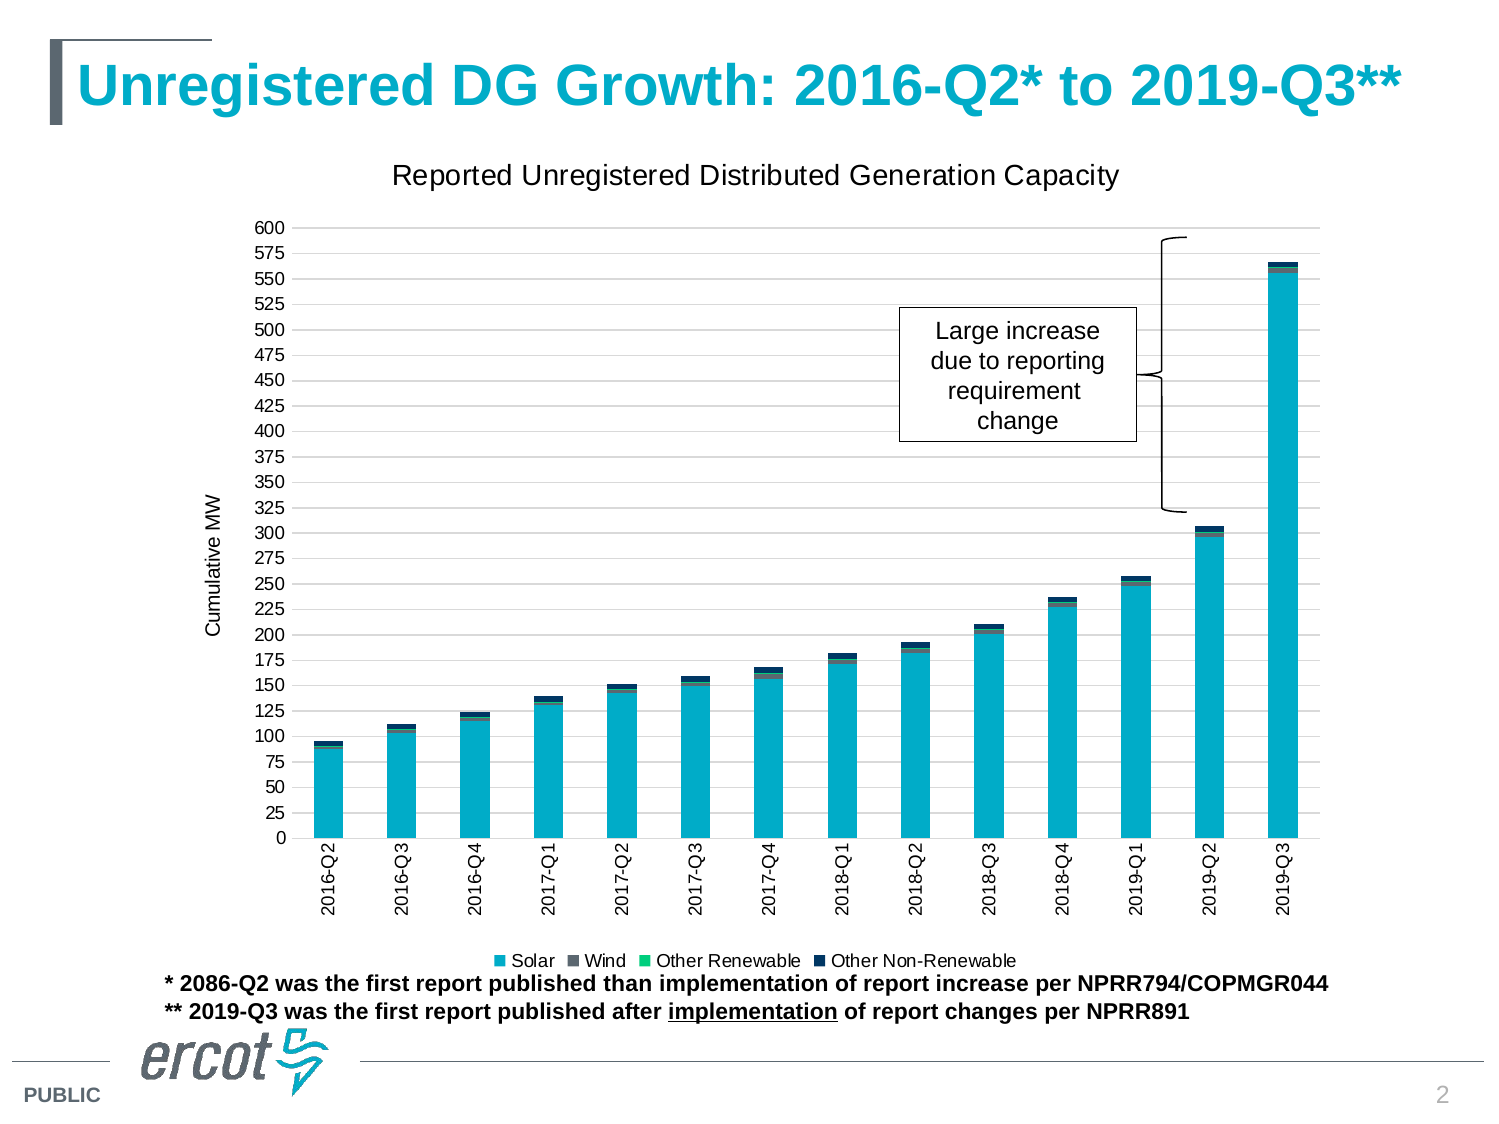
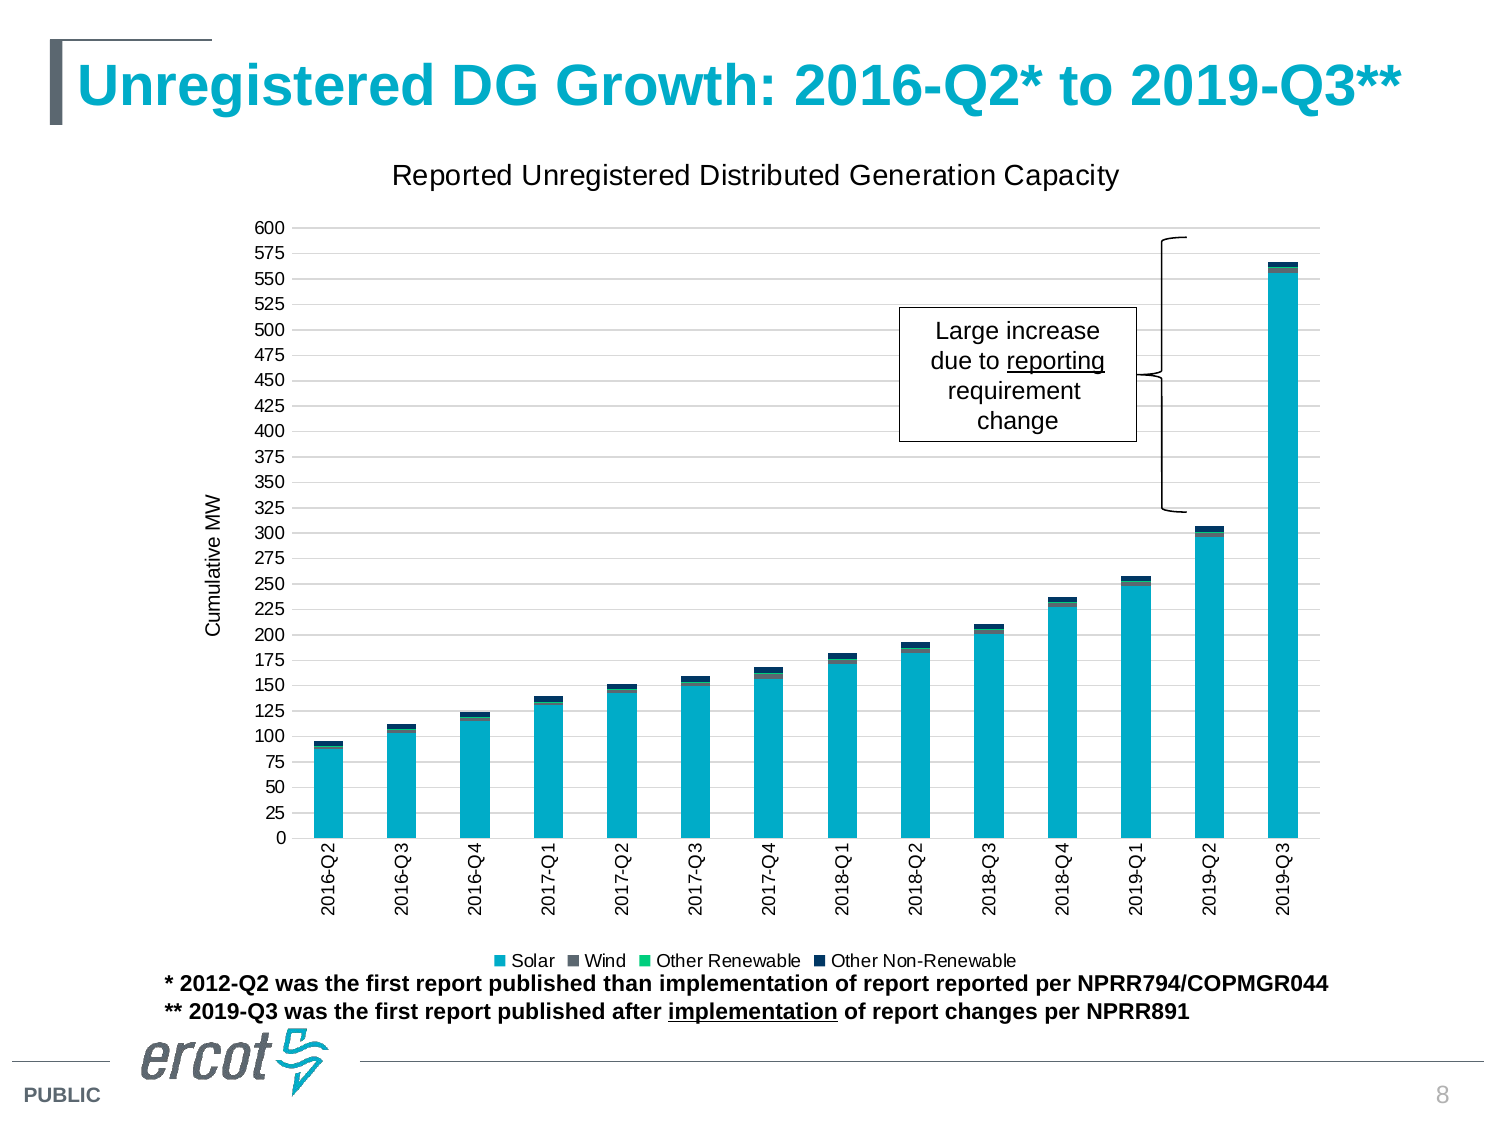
reporting underline: none -> present (1056, 361)
2086-Q2: 2086-Q2 -> 2012-Q2 (224, 984)
report increase: increase -> reported (982, 984)
2: 2 -> 8 (1443, 1095)
